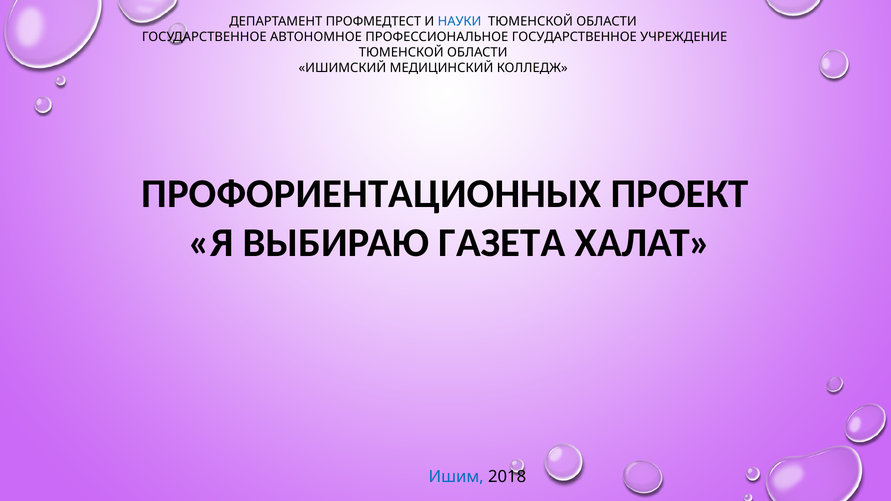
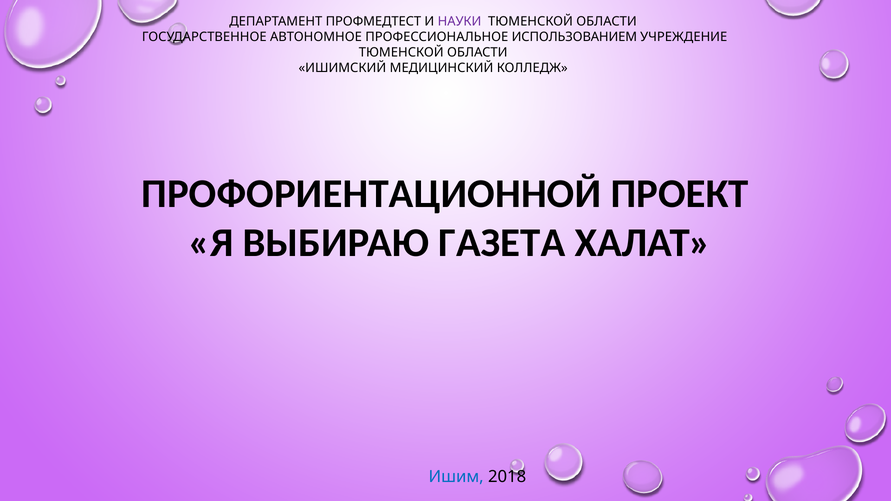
НАУКИ colour: blue -> purple (460, 21)
ПРОФЕССИОНАЛЬНОЕ ГОСУДАРСТВЕННОЕ: ГОСУДАРСТВЕННОЕ -> ИСПОЛЬЗОВАНИЕМ (574, 37)
ПРОФОРИЕНТАЦИОННЫХ: ПРОФОРИЕНТАЦИОННЫХ -> ПРОФОРИЕНТАЦИОННОЙ (371, 194)
